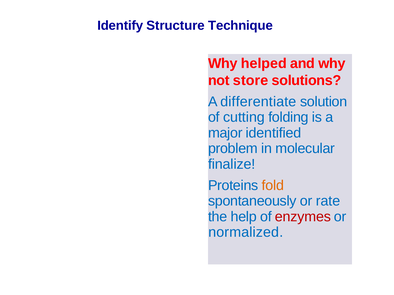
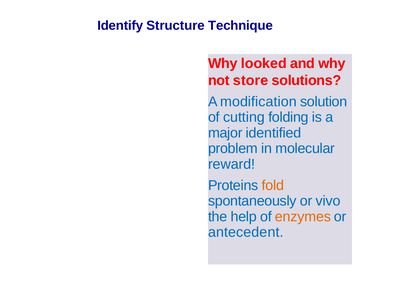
helped: helped -> looked (264, 64)
differentiate: differentiate -> modification (258, 102)
finalize: finalize -> reward (232, 164)
rate: rate -> vivo (328, 201)
enzymes colour: red -> orange (303, 217)
normalized: normalized -> antecedent (246, 233)
